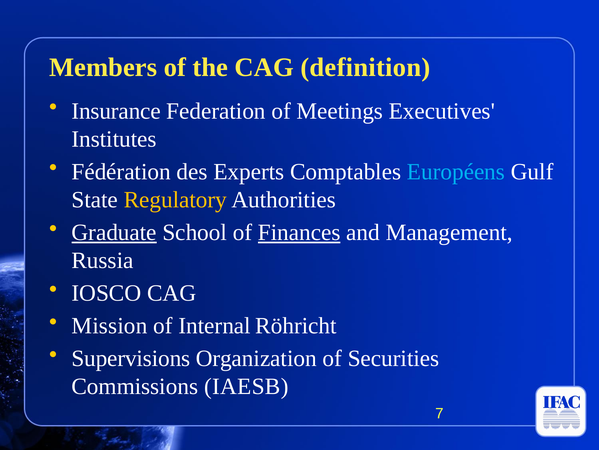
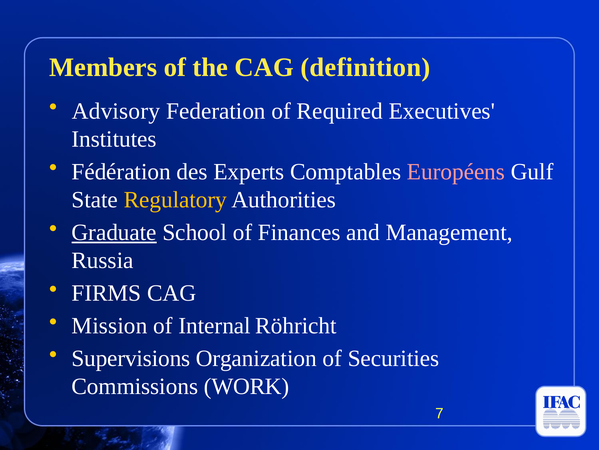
Insurance: Insurance -> Advisory (116, 111)
Meetings: Meetings -> Required (340, 111)
Européens colour: light blue -> pink (456, 171)
Finances underline: present -> none (299, 232)
IOSCO: IOSCO -> FIRMS (106, 293)
IAESB: IAESB -> WORK (247, 386)
